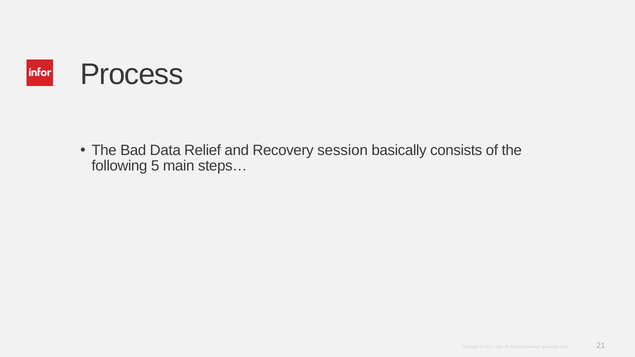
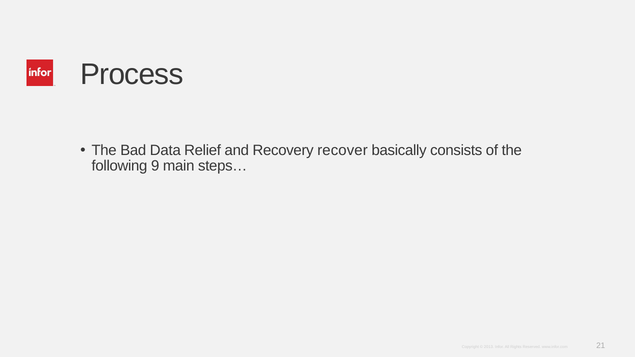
session: session -> recover (343, 151)
5: 5 -> 9 (155, 166)
